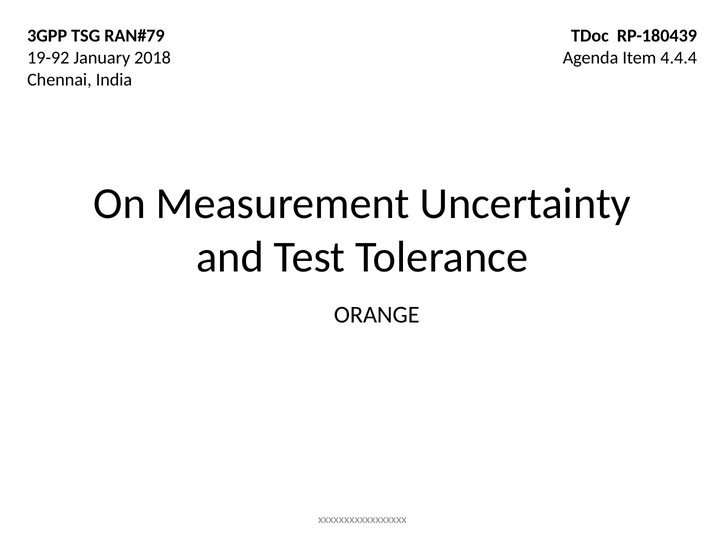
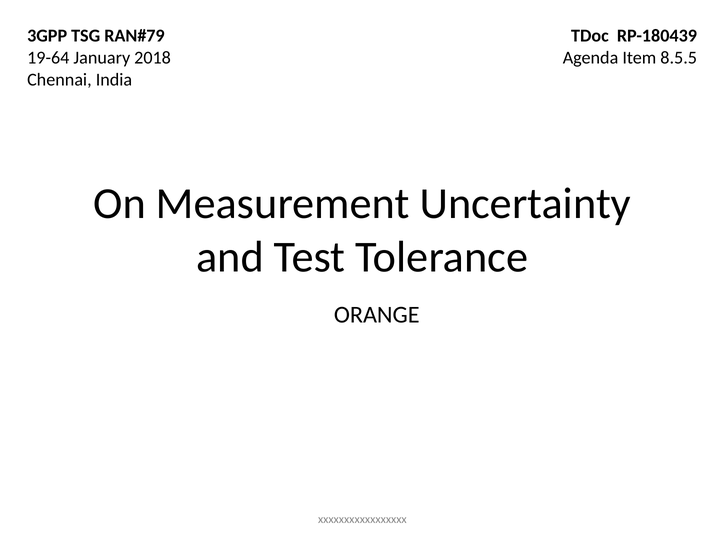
19-92: 19-92 -> 19-64 (48, 58)
4.4.4: 4.4.4 -> 8.5.5 (679, 58)
